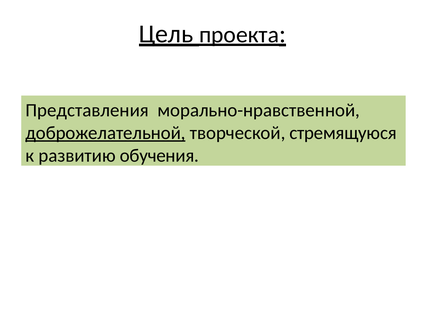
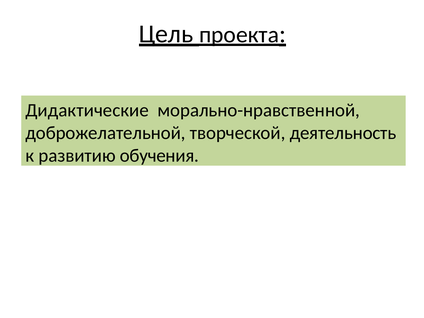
Представления: Представления -> Дидактические (87, 110)
доброжелательной underline: present -> none (105, 133)
стремящуюся: стремящуюся -> деятельность (343, 133)
